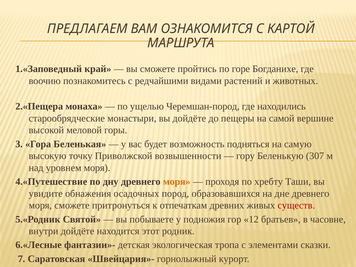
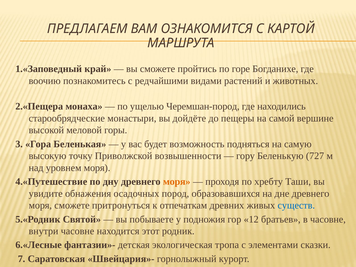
307: 307 -> 727 (315, 156)
существ colour: red -> blue (296, 205)
внутри дойдёте: дойдёте -> часовне (78, 231)
